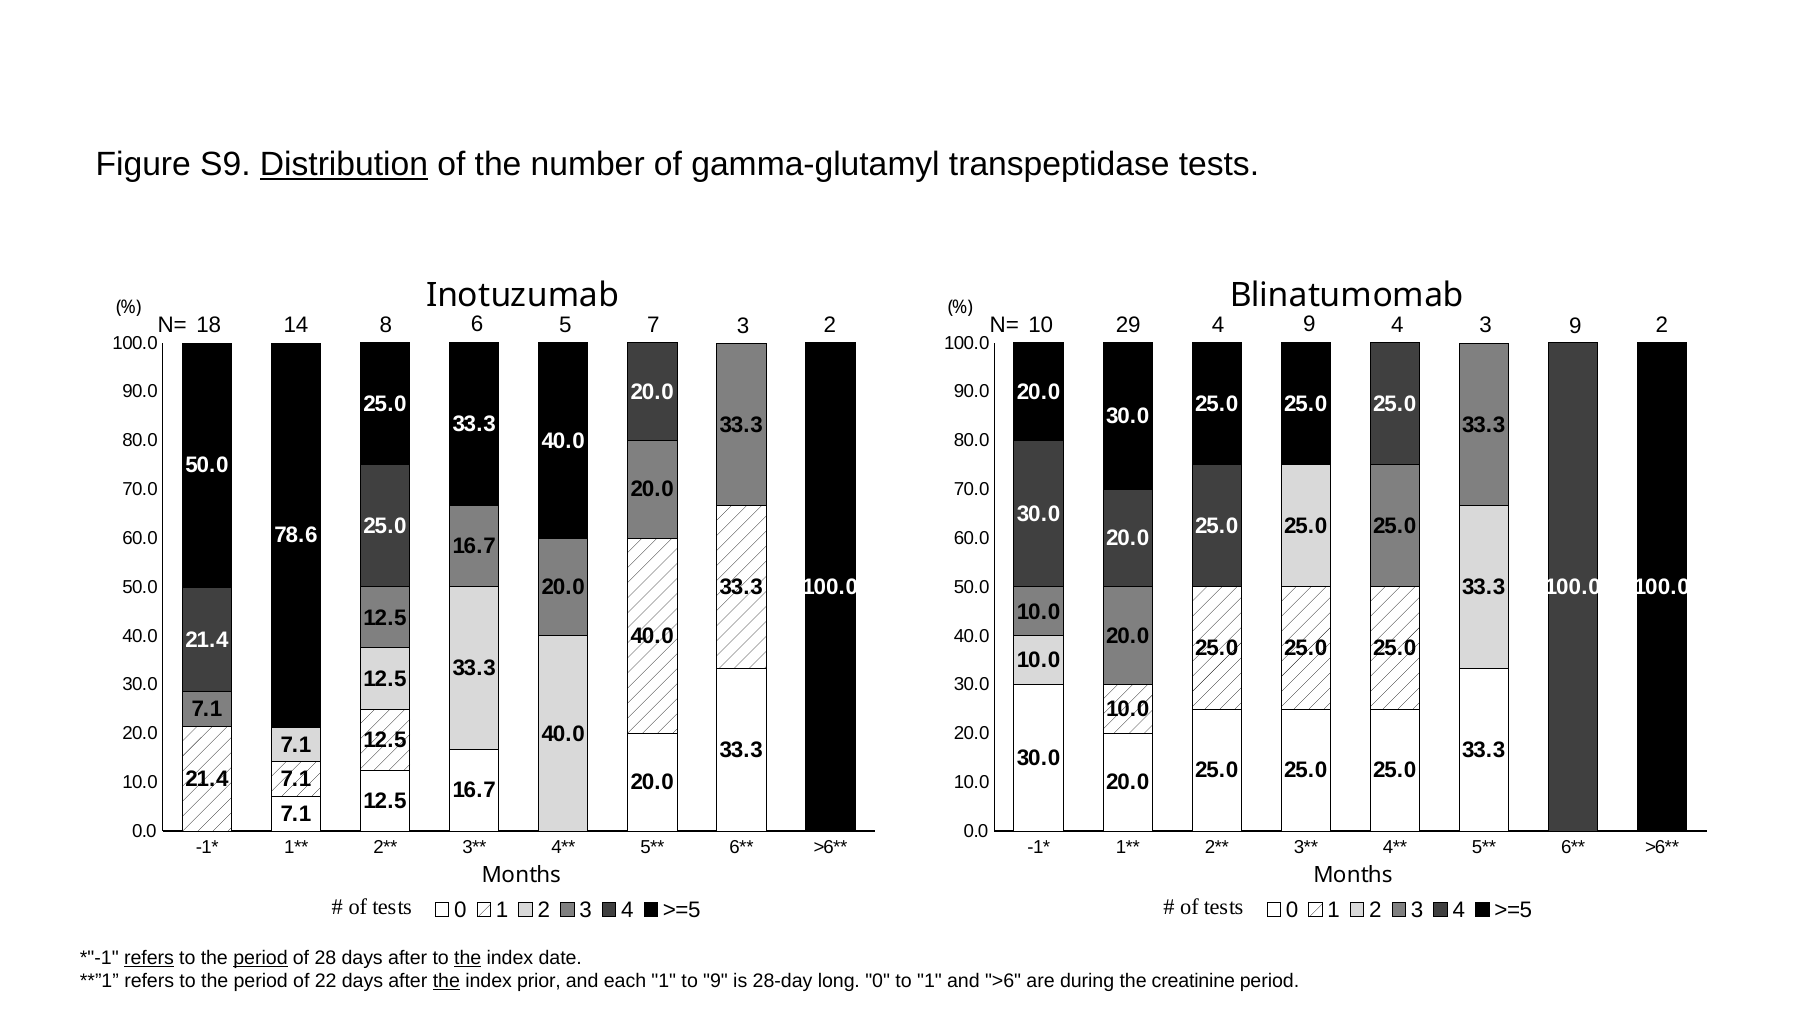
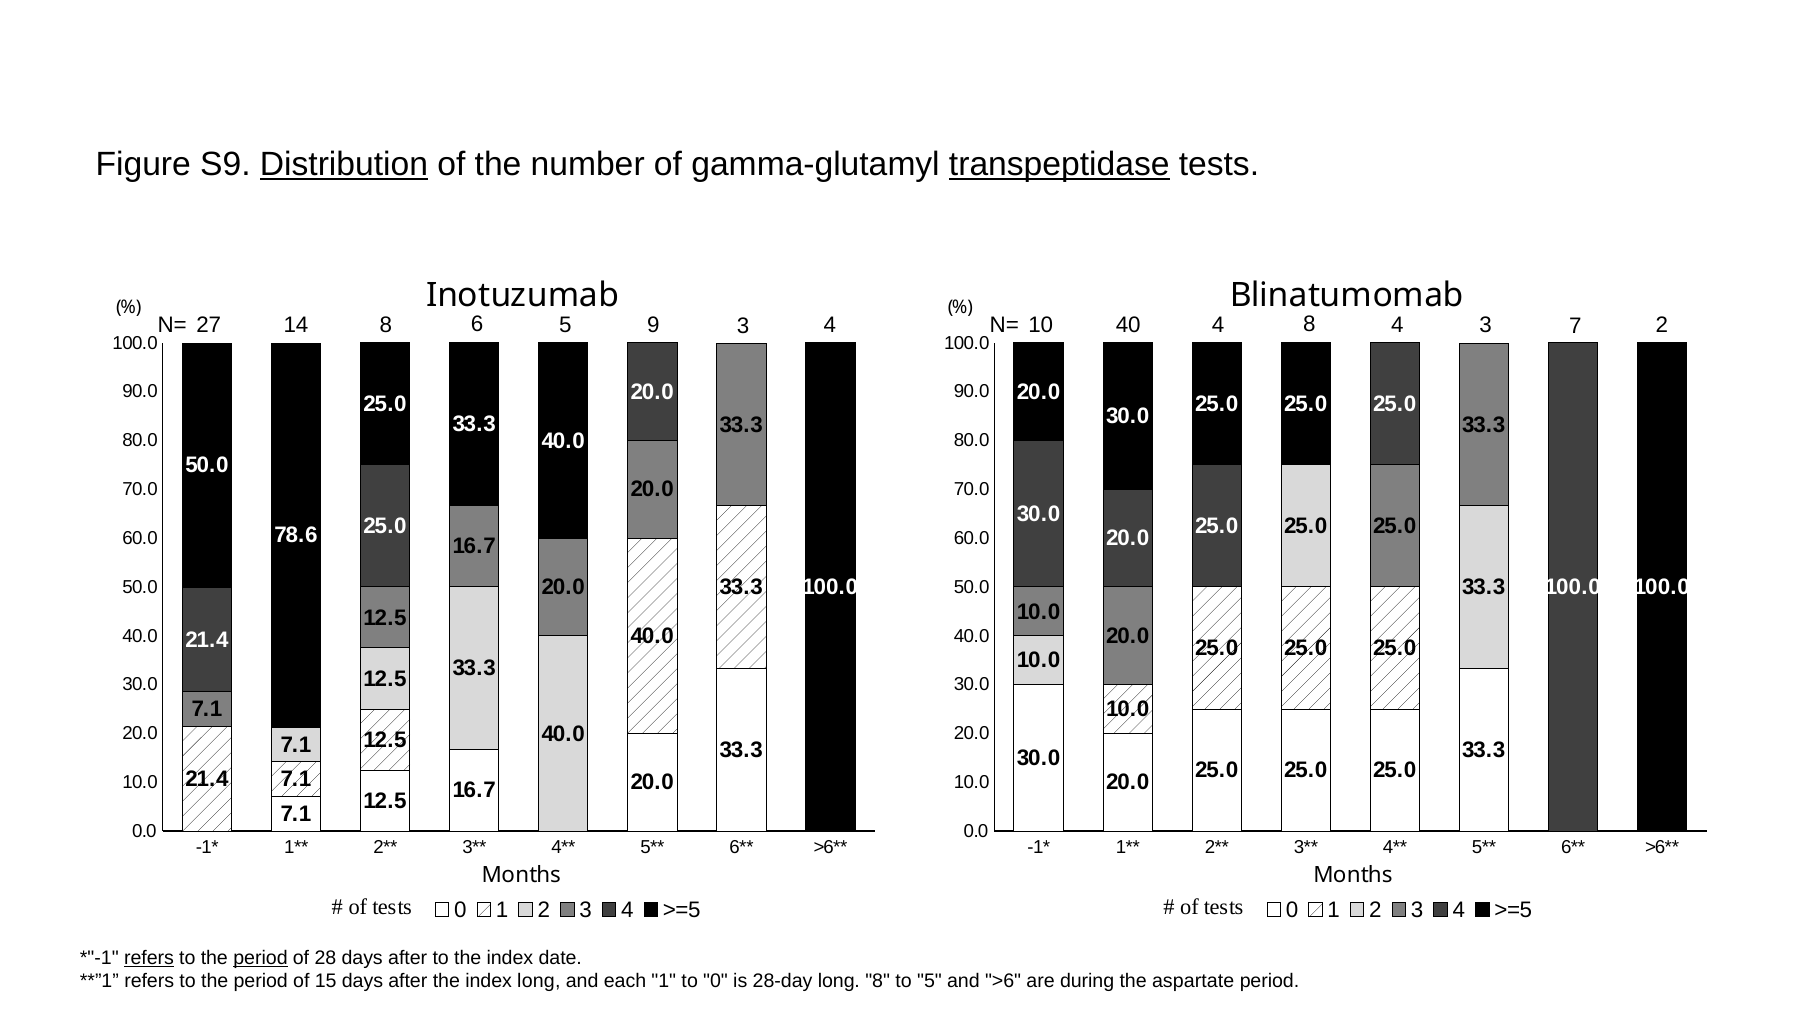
transpeptidase underline: none -> present (1059, 165)
18: 18 -> 27 (209, 325)
7: 7 -> 9 (653, 326)
2: 2 -> 4 (830, 325)
29: 29 -> 40 (1128, 325)
4 9: 9 -> 8 (1309, 324)
3 9: 9 -> 7 (1575, 326)
the underline: present -> none (468, 958)
22: 22 -> 15 (326, 981)
the underline: present -> none (446, 981)
index prior: prior -> long (539, 981)
to 9: 9 -> 0 (716, 981)
long 0: 0 -> 8 (878, 981)
to 1: 1 -> 5 (930, 981)
creatinine: creatinine -> aspartate (1193, 981)
